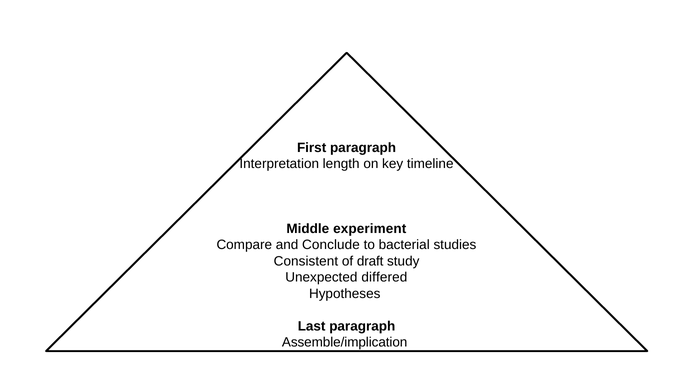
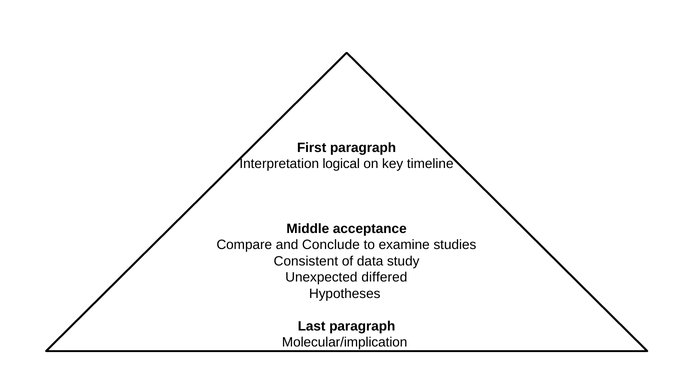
length: length -> logical (341, 164)
experiment: experiment -> acceptance (370, 228)
bacterial: bacterial -> examine (404, 245)
draft: draft -> data (370, 261)
Assemble/implication: Assemble/implication -> Molecular/implication (345, 342)
